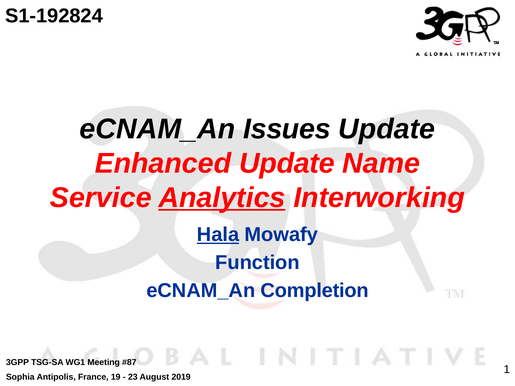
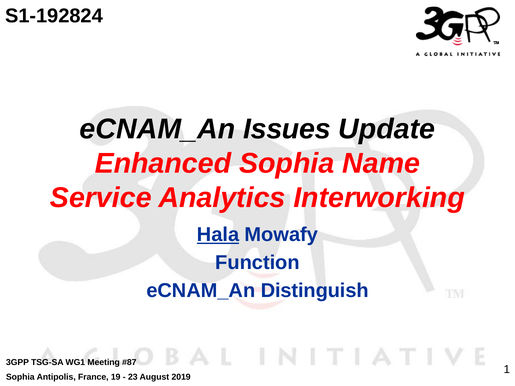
Enhanced Update: Update -> Sophia (287, 163)
Analytics underline: present -> none (222, 198)
Completion: Completion -> Distinguish (315, 291)
